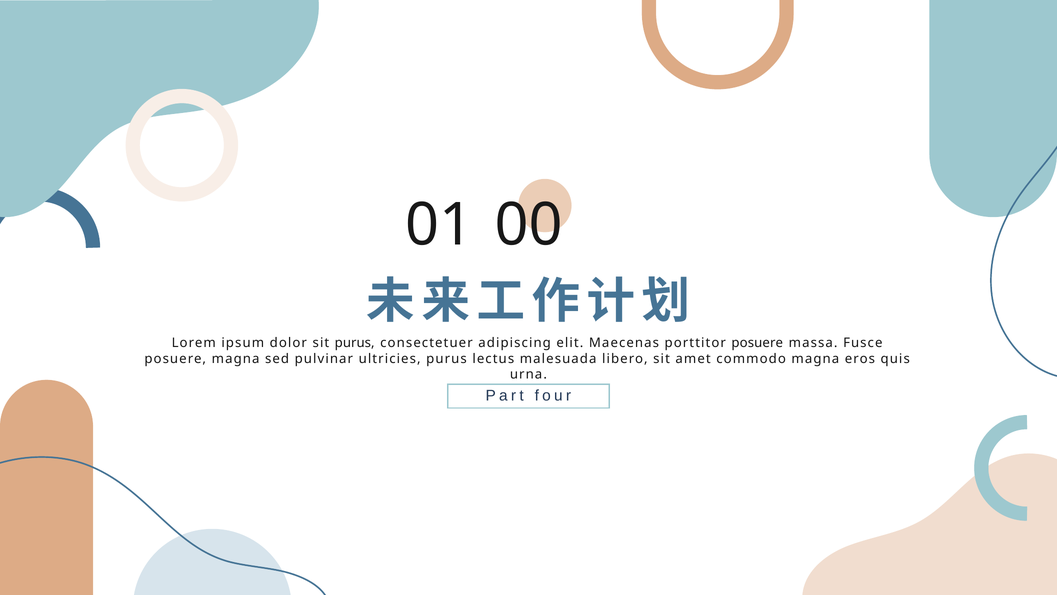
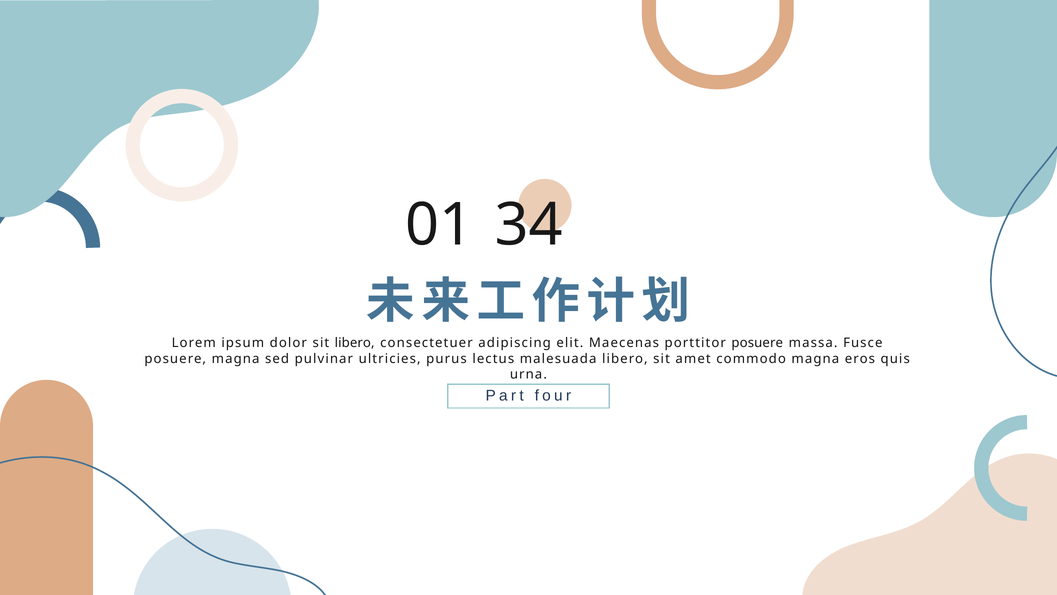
00: 00 -> 34 (529, 225)
sit purus: purus -> libero (355, 343)
